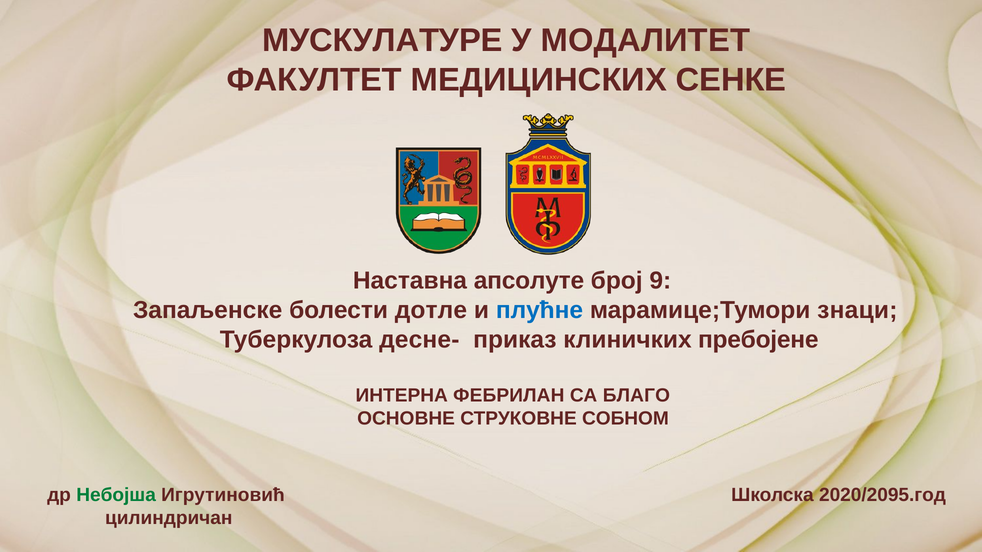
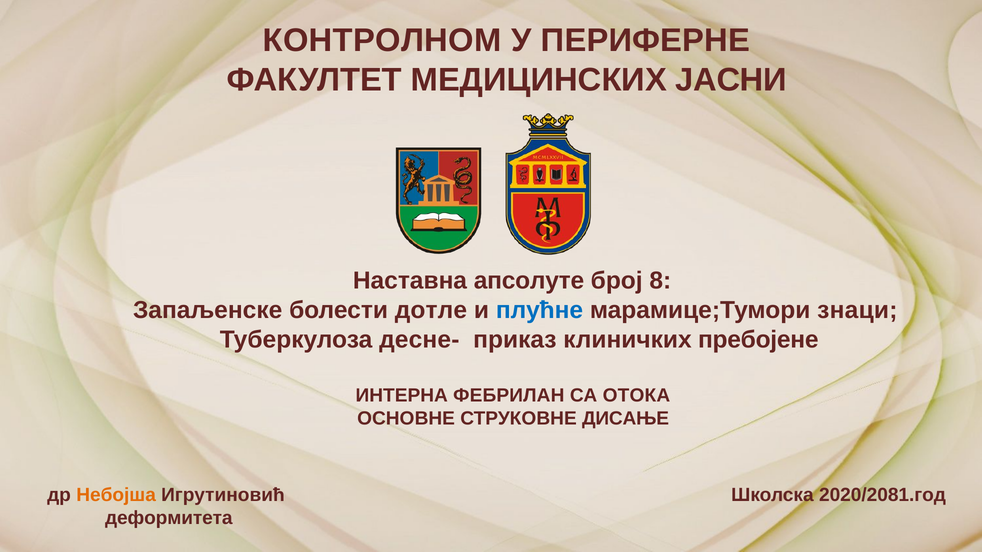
МУСКУЛАТУРЕ: МУСКУЛАТУРЕ -> КОНТРОЛНОМ (382, 41)
МОДАЛИТЕТ: МОДАЛИТЕТ -> ПЕРИФЕРНЕ (645, 41)
СЕНКЕ: СЕНКЕ -> ЈАСНИ (731, 80)
9: 9 -> 8 (660, 281)
БЛАГО: БЛАГО -> ОТОКА (636, 396)
СОБНОМ: СОБНОМ -> ДИСАЊЕ (626, 419)
Небојша colour: green -> orange (116, 495)
2020/2095.год: 2020/2095.год -> 2020/2081.год (883, 495)
цилиндричан: цилиндричан -> деформитета (169, 518)
